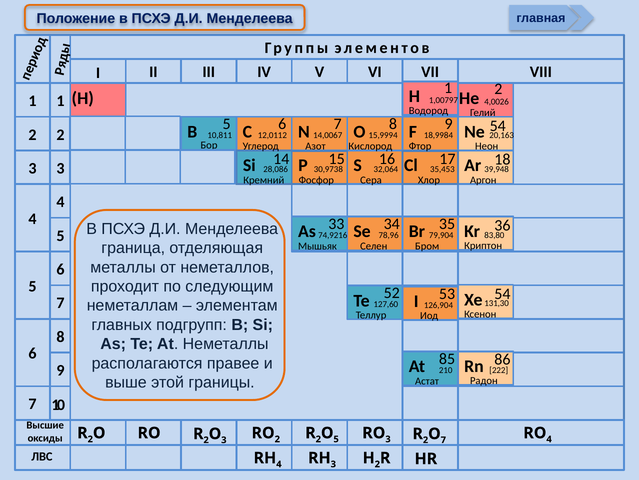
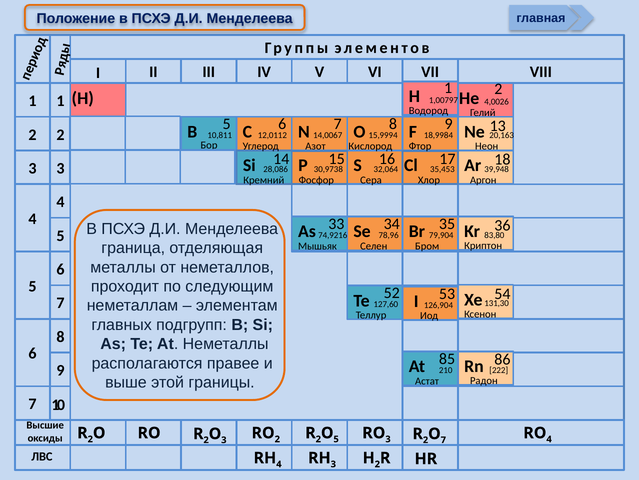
7 54: 54 -> 13 (498, 126)
